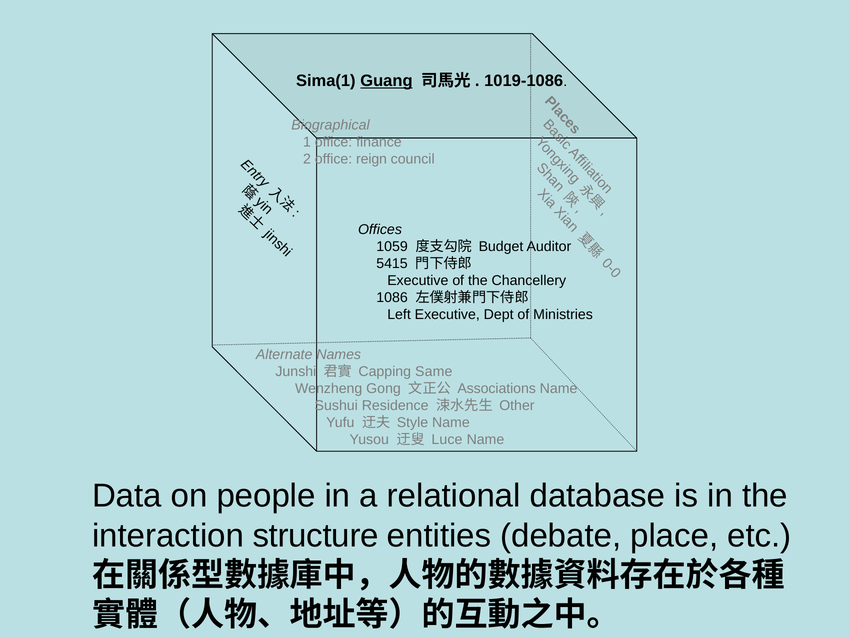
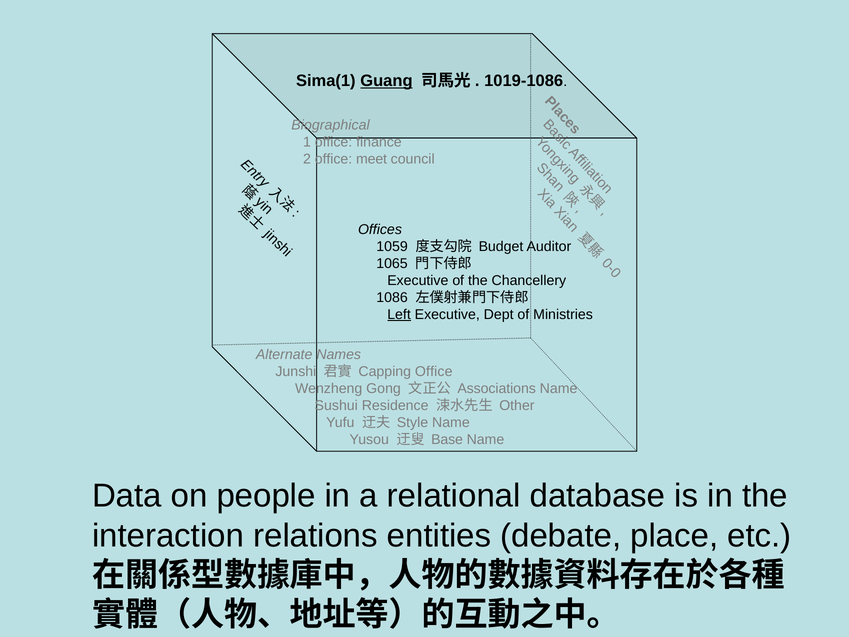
reign: reign -> meet (372, 159)
5415: 5415 -> 1065 (392, 263)
Left underline: none -> present (399, 314)
Capping Same: Same -> Office (434, 371)
Luce: Luce -> Base (447, 439)
structure: structure -> relations (316, 536)
